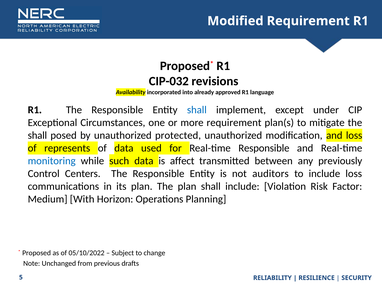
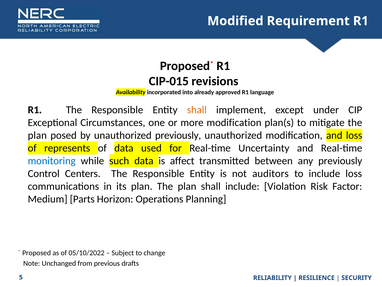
CIP-032: CIP-032 -> CIP-015 (169, 81)
shall colour: blue -> orange (197, 110)
more requirement: requirement -> modification (234, 122)
shall: shall -> plan (37, 135)
unauthorized protected: protected -> previously (178, 135)
Real-time Responsible: Responsible -> Uncertainty (264, 148)
With: With -> Parts (82, 199)
